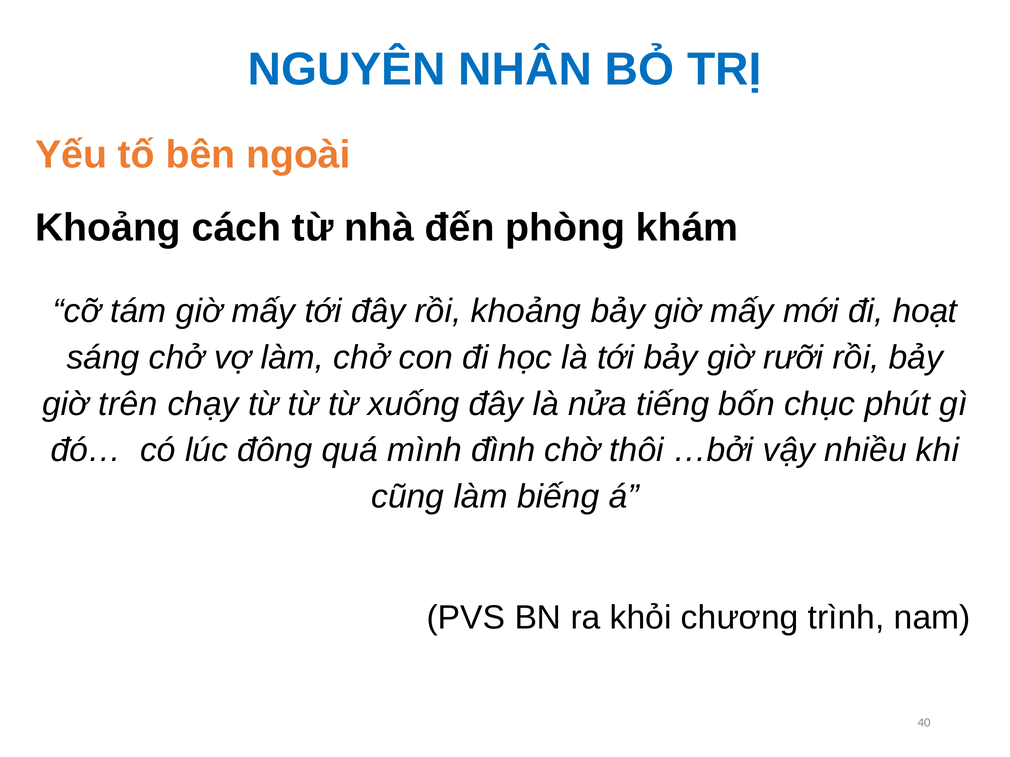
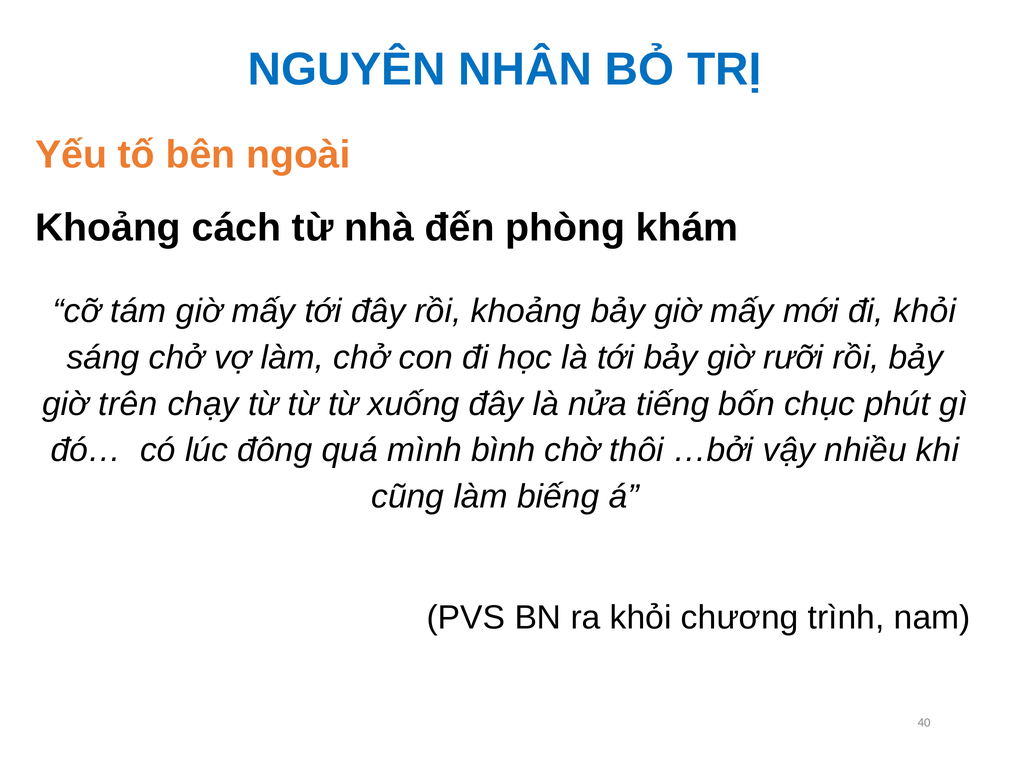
đi hoạt: hoạt -> khỏi (925, 311)
đình: đình -> bình (503, 451)
